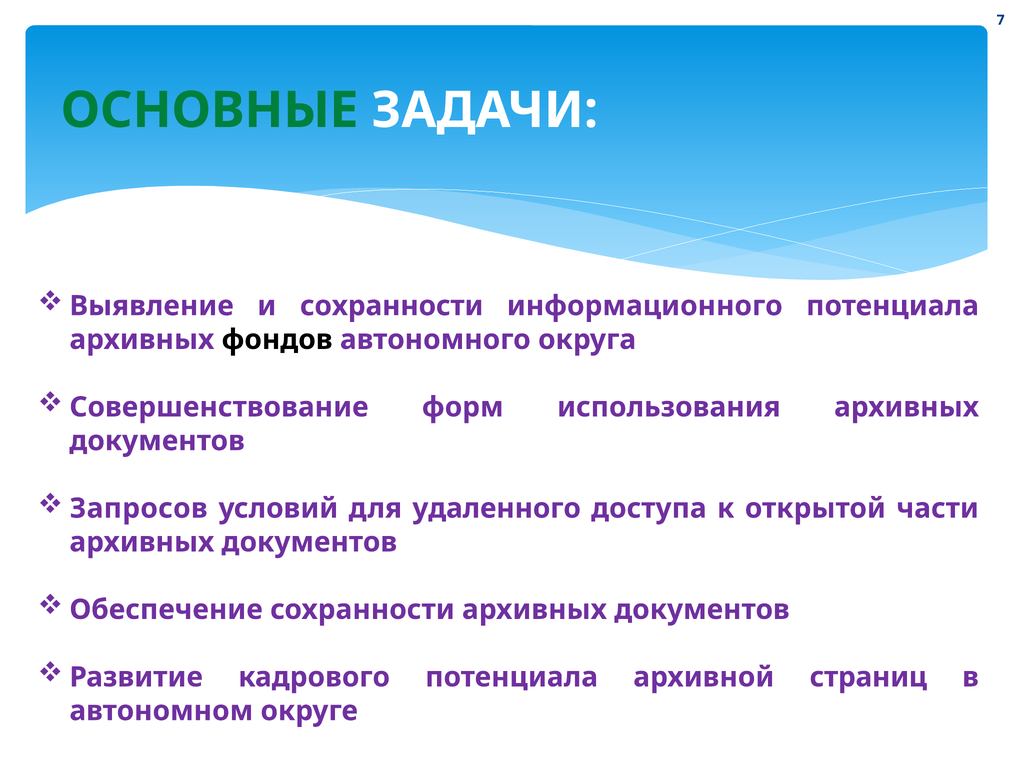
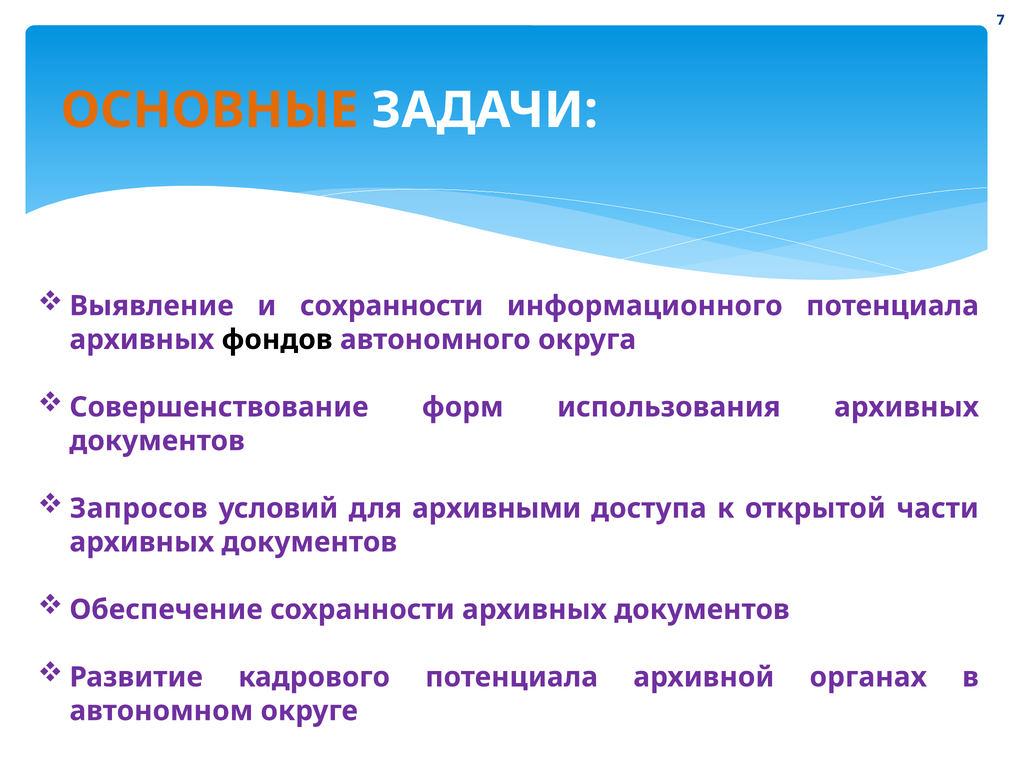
ОСНОВНЫЕ colour: green -> orange (209, 110)
удаленного: удаленного -> архивными (497, 508)
страниц: страниц -> органах (868, 677)
